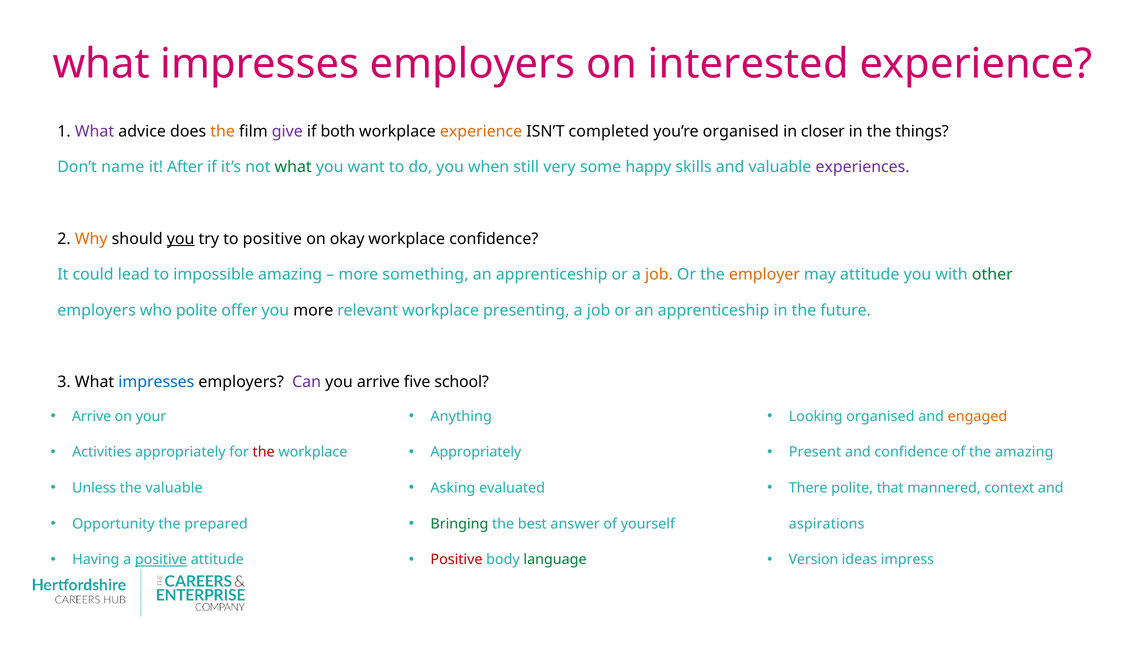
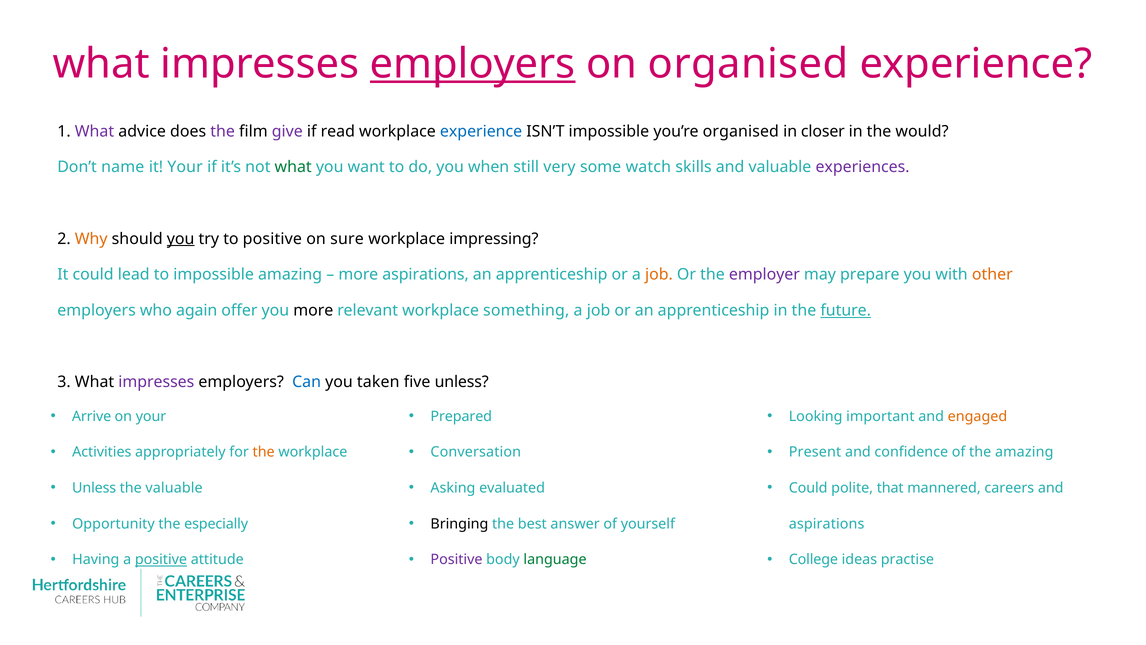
employers underline: none -> present (473, 64)
on interested: interested -> organised (748, 64)
the colour: orange -> purple (223, 131)
both: both -> read (338, 131)
experience colour: orange -> blue (481, 131)
ISN’T completed: completed -> impossible (609, 131)
things: things -> would (922, 131)
it After: After -> Your (185, 167)
happy: happy -> watch (648, 167)
okay: okay -> sure (347, 239)
workplace confidence: confidence -> impressing (494, 239)
more something: something -> aspirations (426, 274)
employer colour: orange -> purple (764, 274)
may attitude: attitude -> prepare (870, 274)
other colour: green -> orange (992, 274)
who polite: polite -> again (197, 310)
presenting: presenting -> something (526, 310)
future underline: none -> present (846, 310)
impresses colour: blue -> purple (156, 382)
Can colour: purple -> blue (307, 382)
you arrive: arrive -> taken (378, 382)
five school: school -> unless (462, 382)
Anything: Anything -> Prepared (461, 416)
Looking organised: organised -> important (880, 416)
the colour: red -> orange (264, 452)
Appropriately: Appropriately -> Conversation (476, 452)
There: There -> Could (808, 488)
context: context -> careers (1009, 488)
prepared: prepared -> especially (216, 524)
Bringing colour: green -> black (459, 524)
Positive colour: red -> purple (457, 559)
Version: Version -> College (813, 559)
impress: impress -> practise (907, 559)
